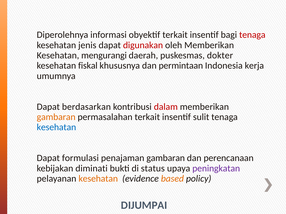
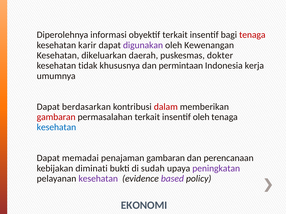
jenis: jenis -> karir (87, 45)
digunakan colour: red -> purple (143, 45)
oleh Memberikan: Memberikan -> Kewenangan (209, 45)
mengurangi: mengurangi -> dikeluarkan (104, 56)
fiskal: fiskal -> tidak (88, 66)
gambaran colour: orange -> red (56, 117)
insentif sulit: sulit -> oleh (201, 117)
formulasi: formulasi -> memadai (80, 158)
status: status -> sudah (153, 169)
kesehatan colour: orange -> purple (98, 179)
based colour: orange -> purple (172, 179)
DIJUMPAI: DIJUMPAI -> EKONOMI (144, 206)
